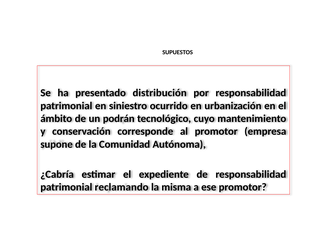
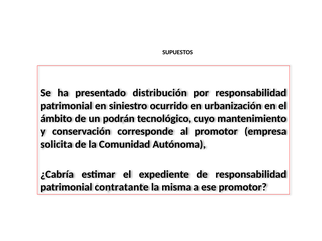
supone: supone -> solicita (56, 145)
reclamando: reclamando -> contratante (122, 188)
